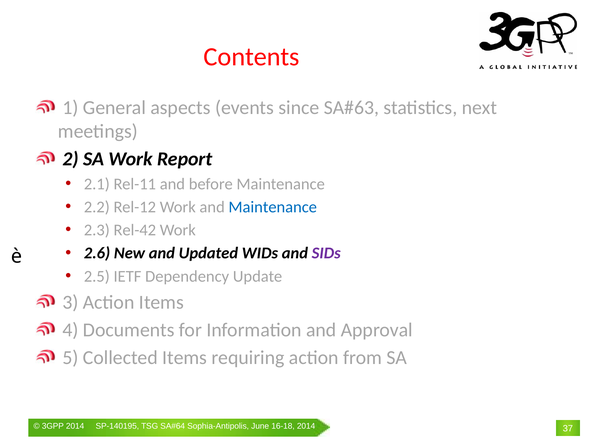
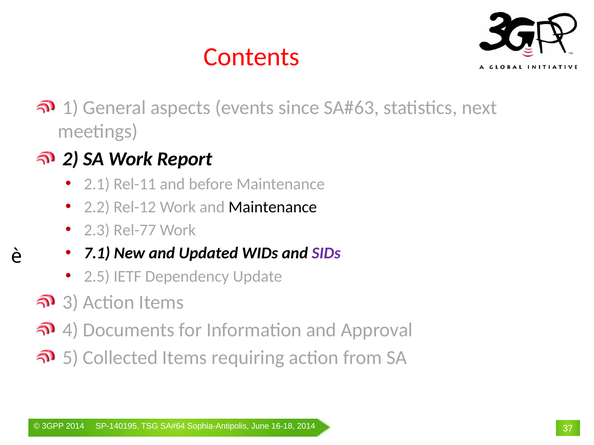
Maintenance colour: blue -> black (273, 207)
Rel-42: Rel-42 -> Rel-77 (135, 230)
2.6: 2.6 -> 7.1 (97, 253)
